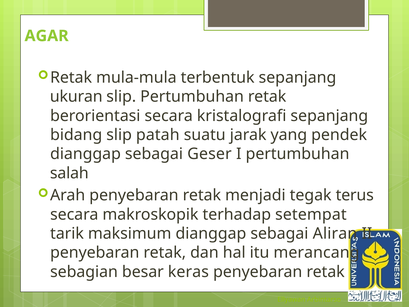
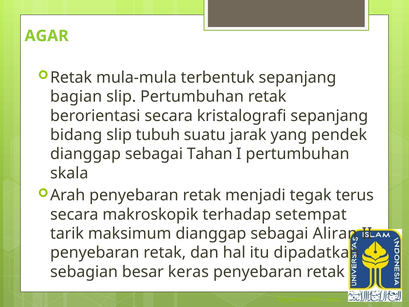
ukuran: ukuran -> bagian (76, 97)
patah: patah -> tubuh (158, 135)
Geser: Geser -> Tahan (210, 154)
salah: salah -> skala (69, 173)
merancang: merancang -> dipadatkan (316, 253)
